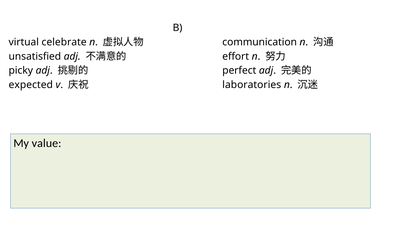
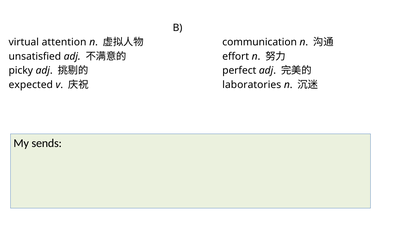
celebrate: celebrate -> attention (64, 42)
value: value -> sends (47, 143)
